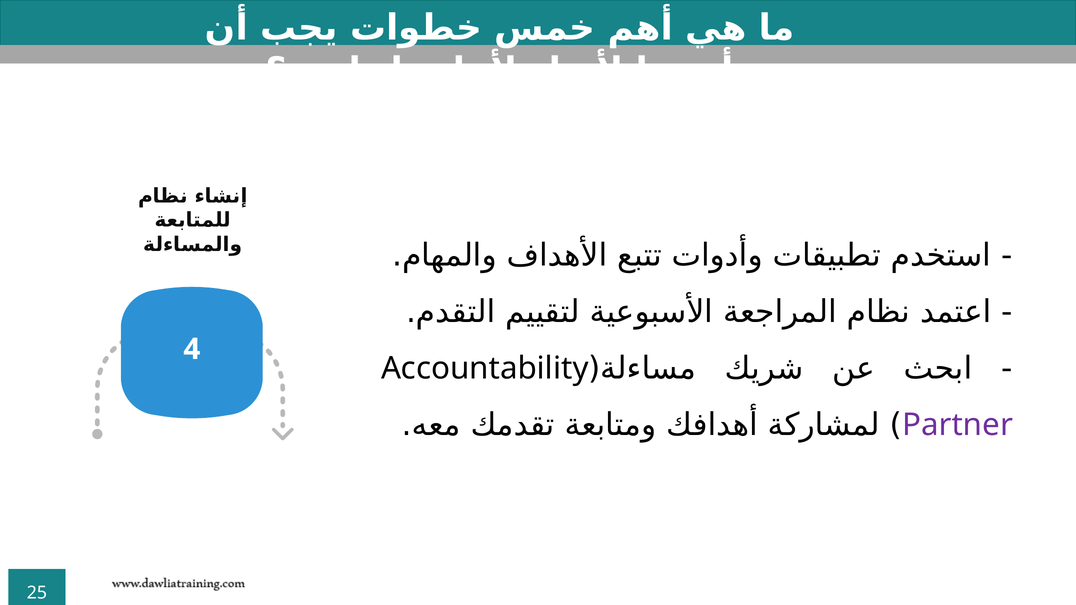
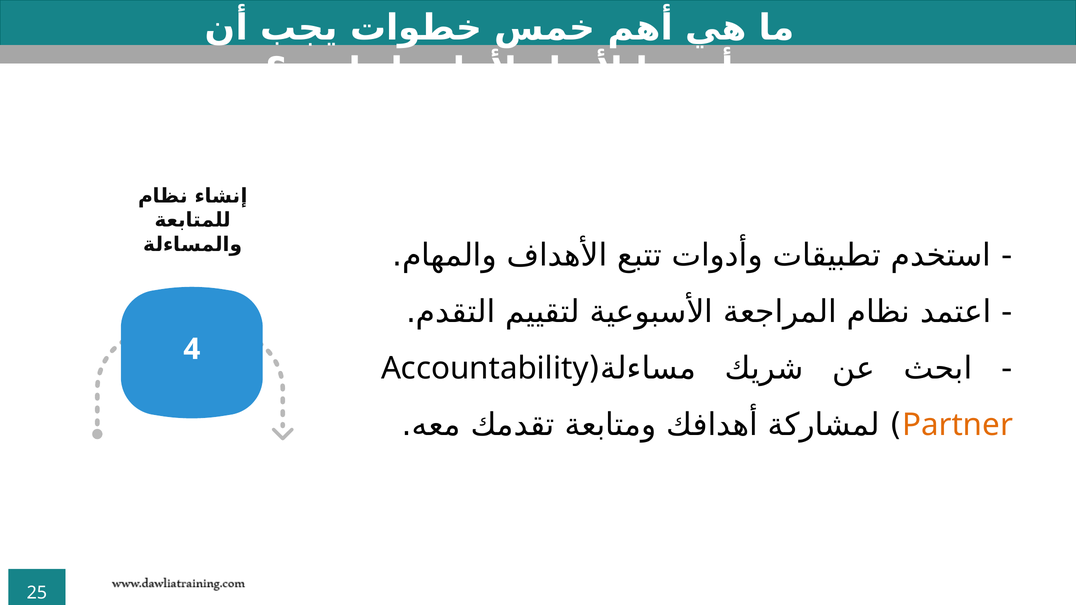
Partner colour: purple -> orange (958, 425)
